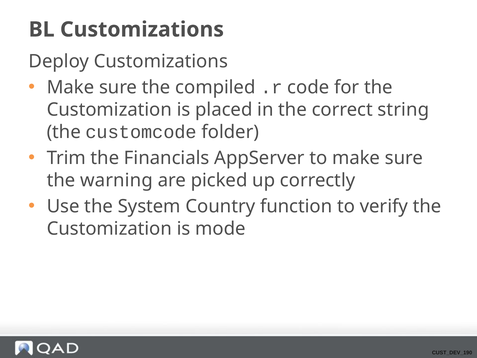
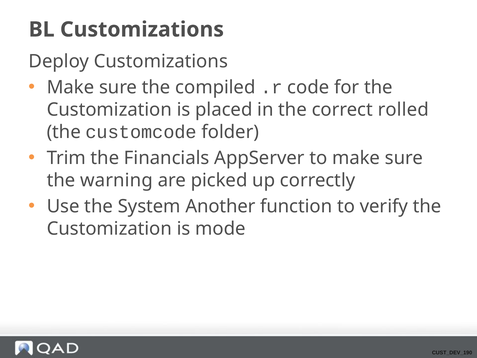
string: string -> rolled (403, 110)
Country: Country -> Another (220, 206)
